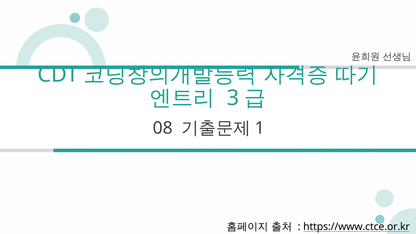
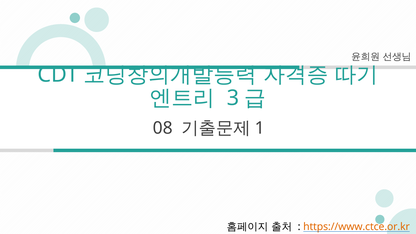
https://www.ctce.or.kr colour: black -> orange (357, 227)
